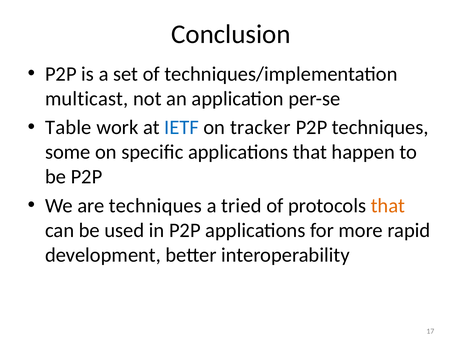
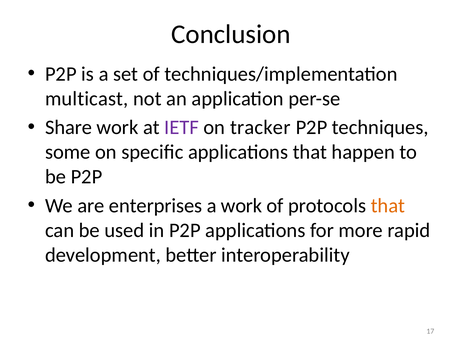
Table: Table -> Share (69, 127)
IETF colour: blue -> purple (182, 127)
are techniques: techniques -> enterprises (156, 205)
a tried: tried -> work (242, 205)
